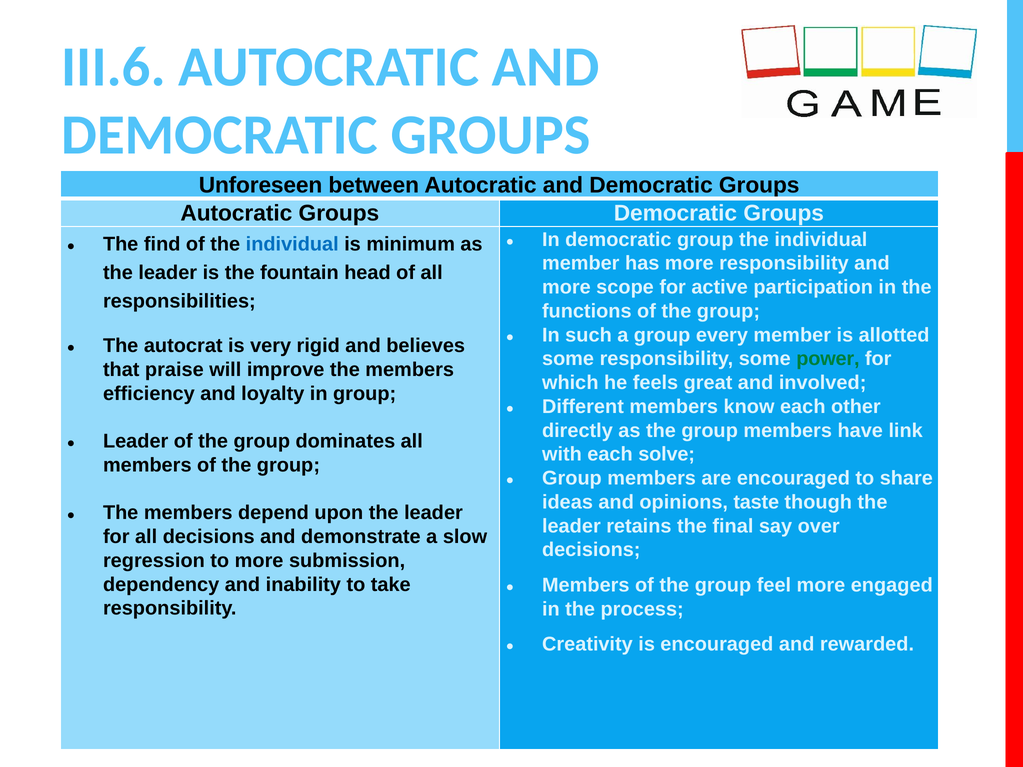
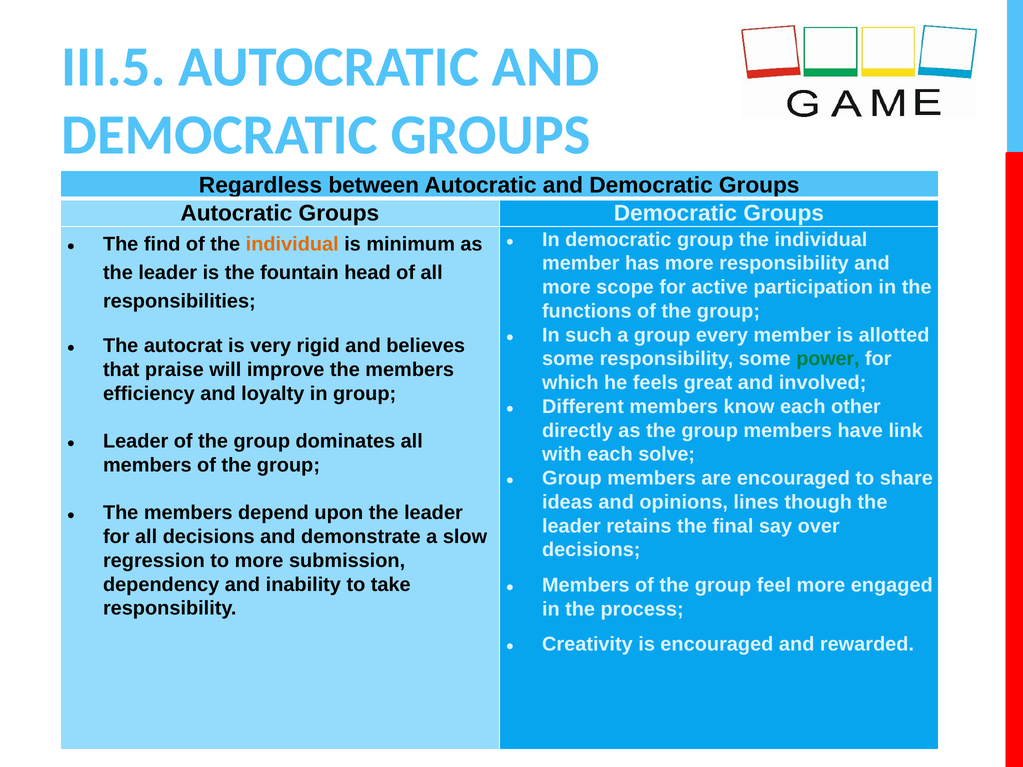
III.6: III.6 -> III.5 (114, 67)
Unforeseen: Unforeseen -> Regardless (260, 185)
individual colour: blue -> orange (292, 244)
taste: taste -> lines (756, 502)
